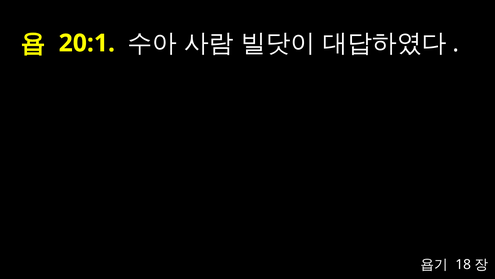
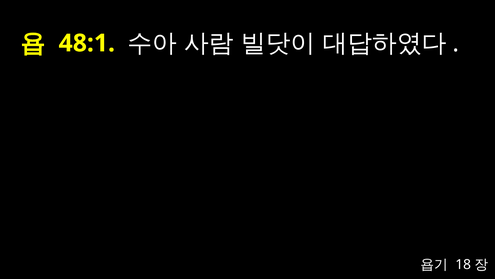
20:1: 20:1 -> 48:1 (87, 43)
